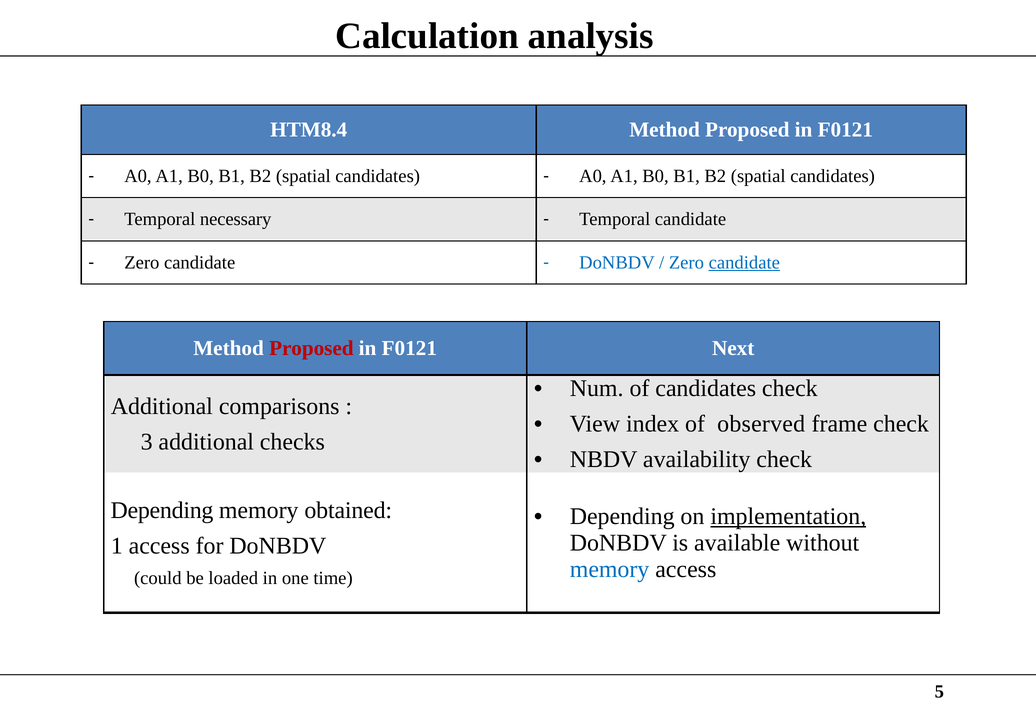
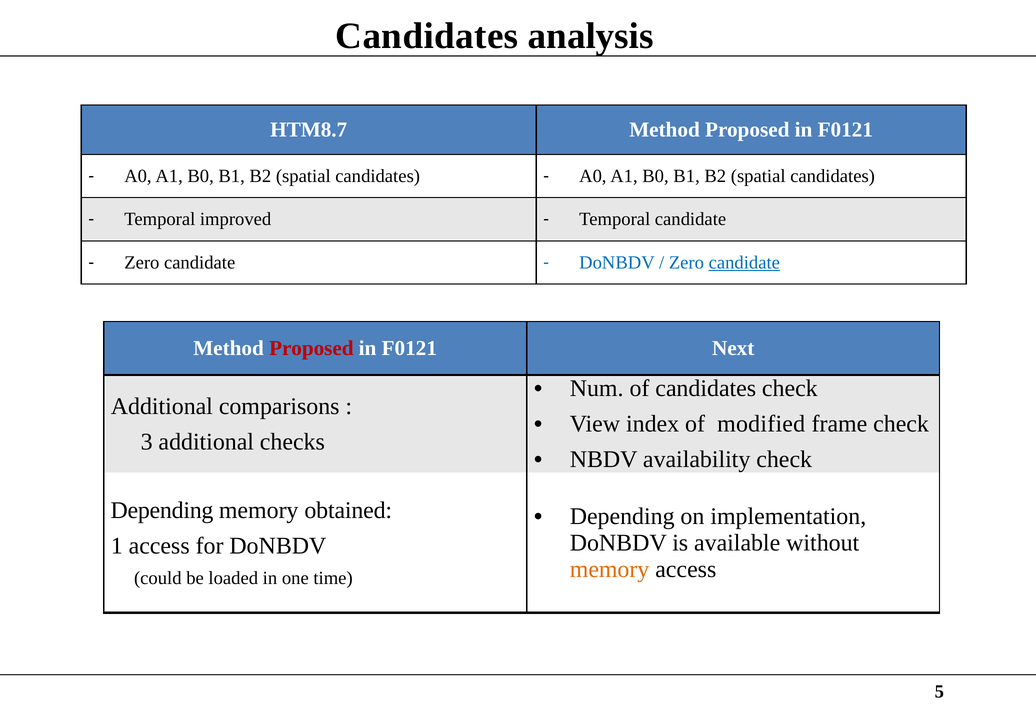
Calculation: Calculation -> Candidates (427, 36)
HTM8.4: HTM8.4 -> HTM8.7 (309, 130)
necessary: necessary -> improved (236, 219)
observed: observed -> modified (761, 424)
implementation underline: present -> none (788, 517)
memory colour: blue -> orange (610, 569)
